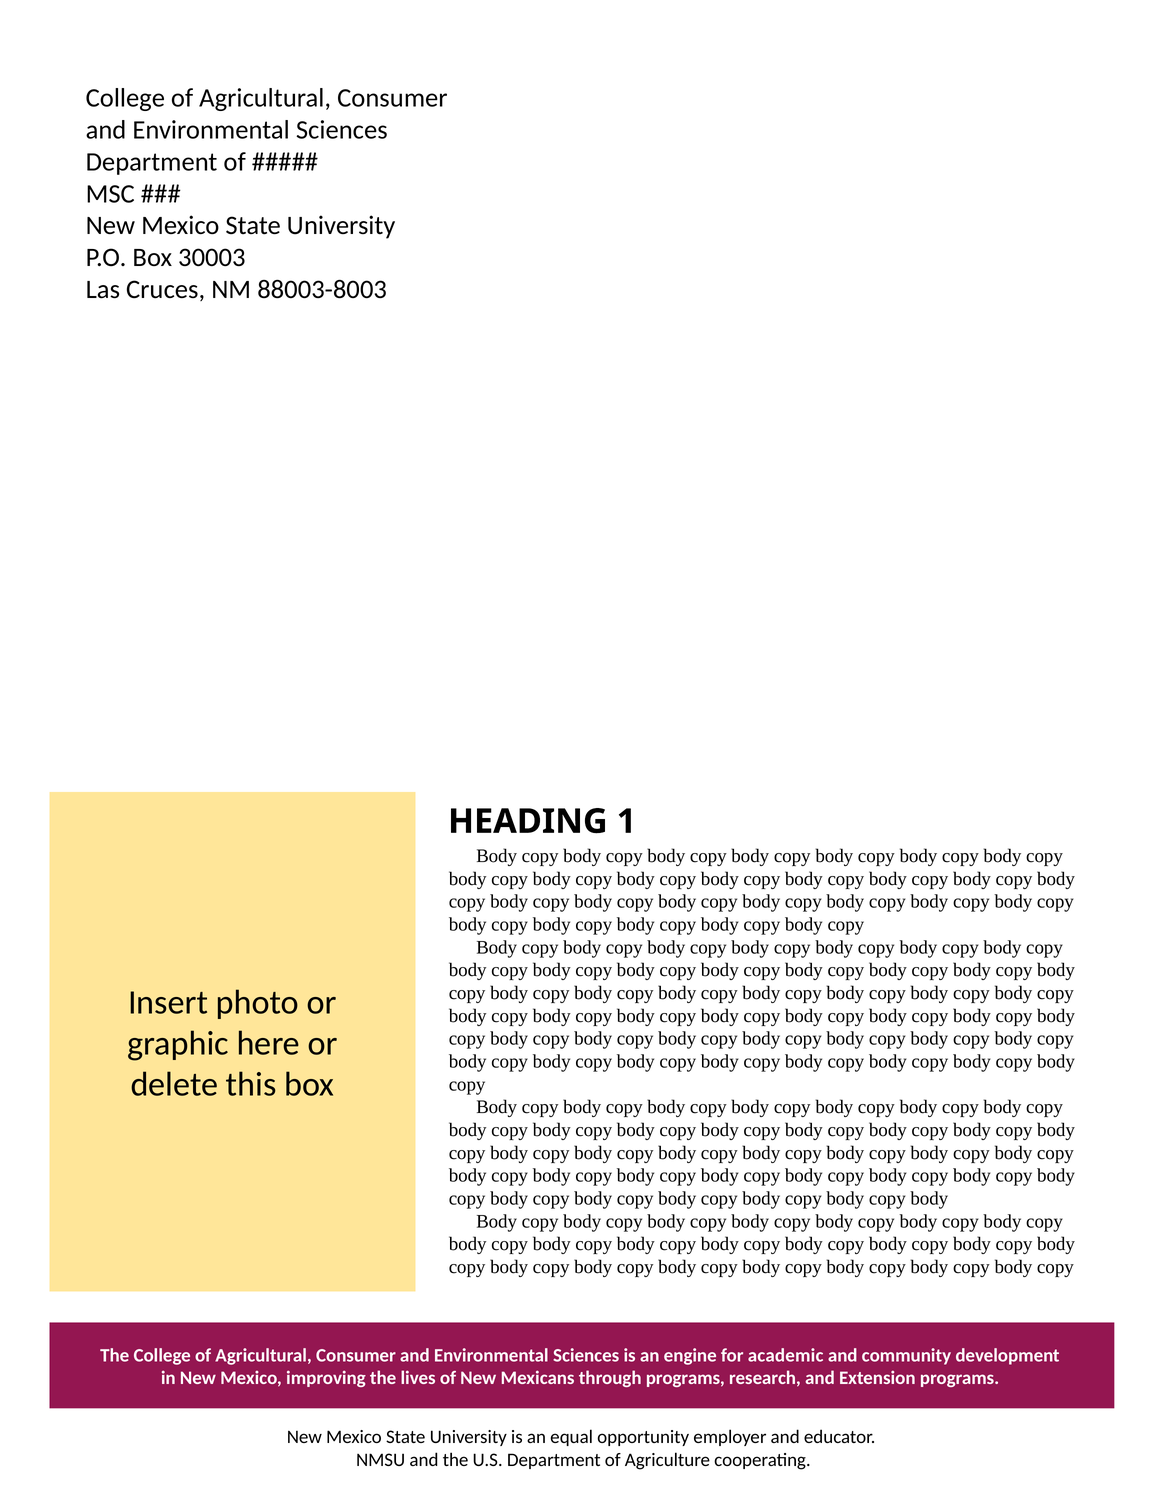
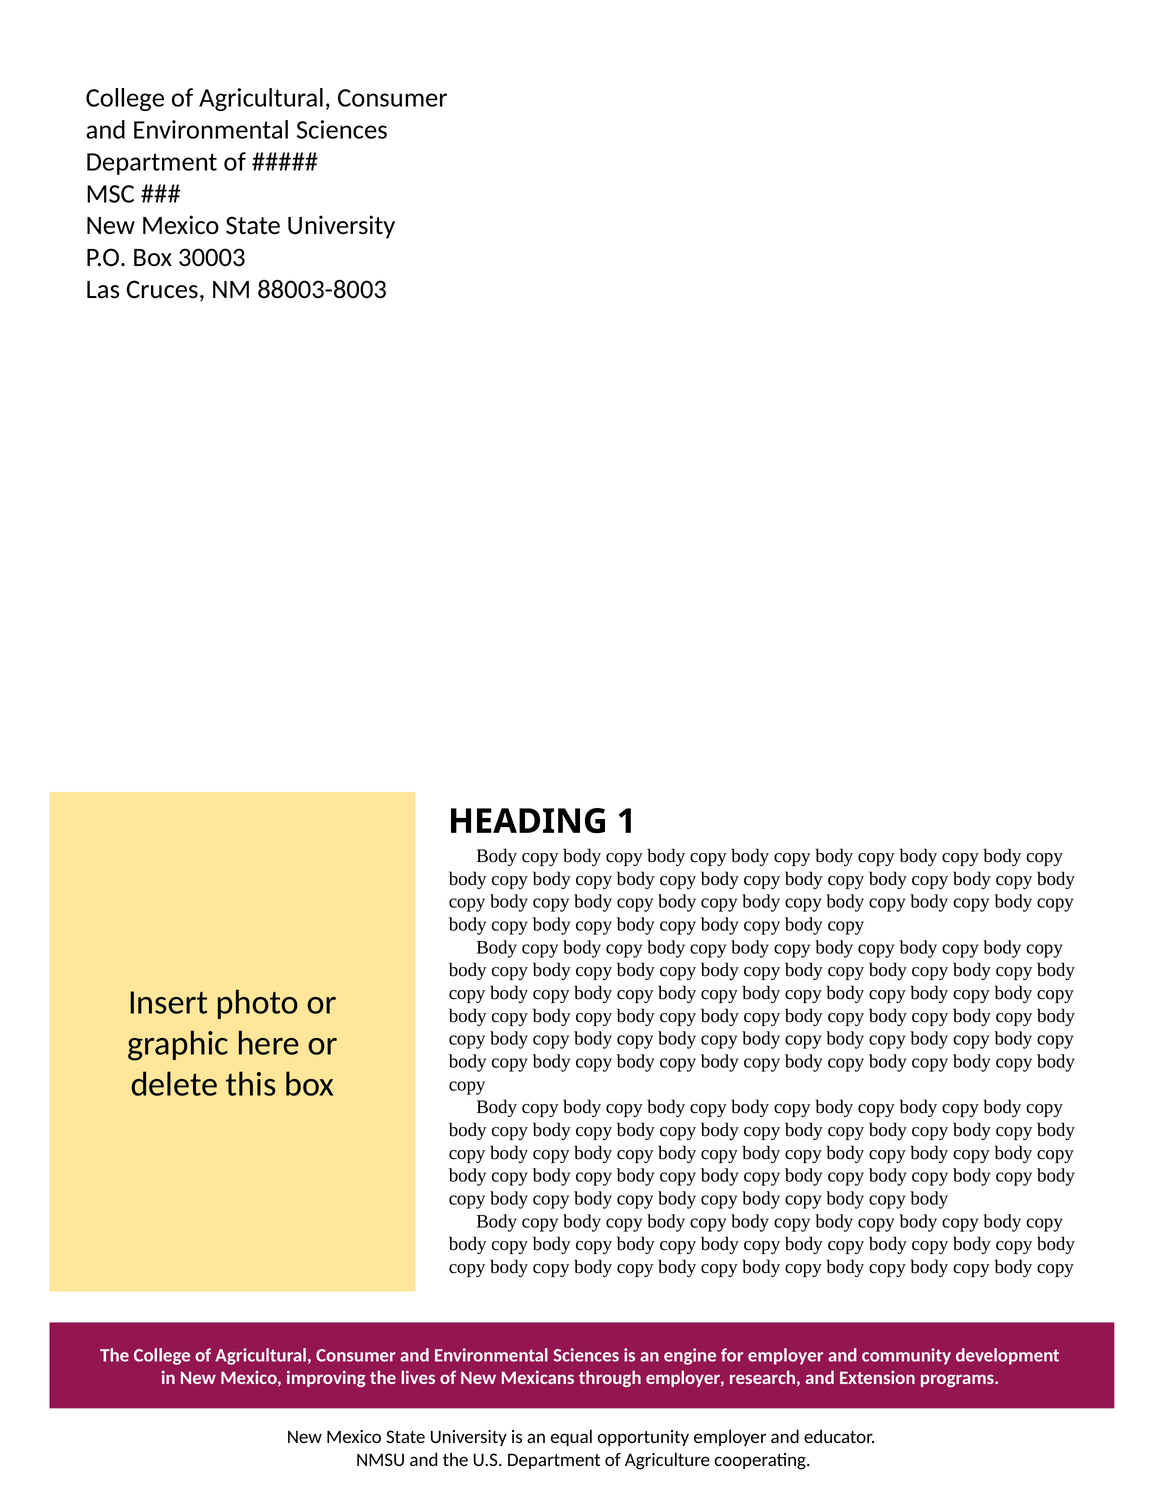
for academic: academic -> employer (786, 1355)
through programs: programs -> employer (685, 1378)
